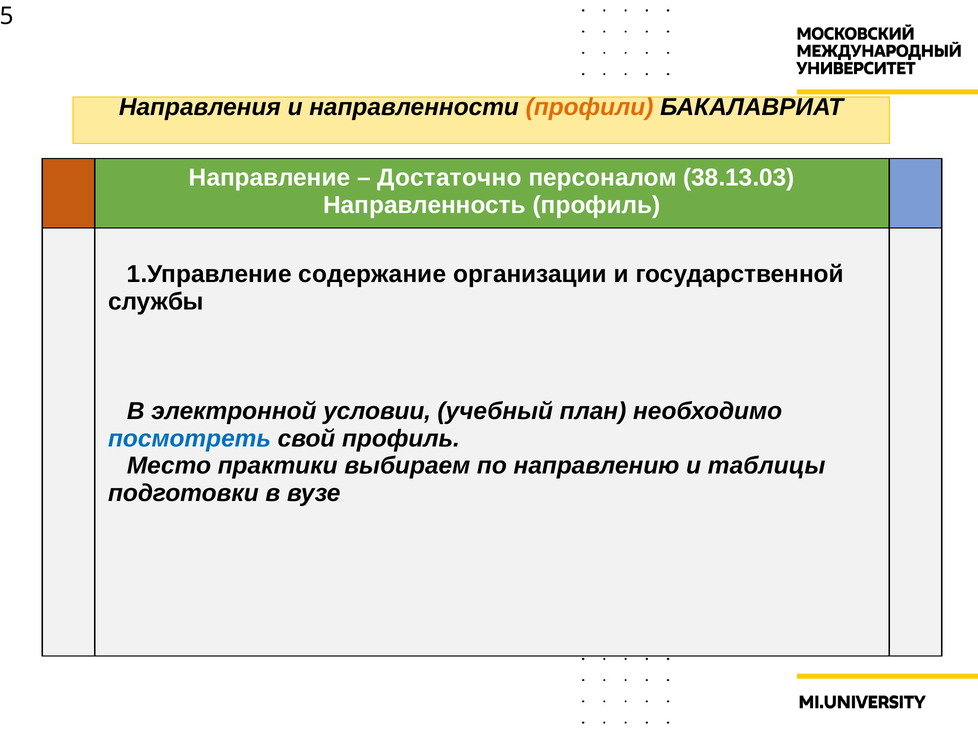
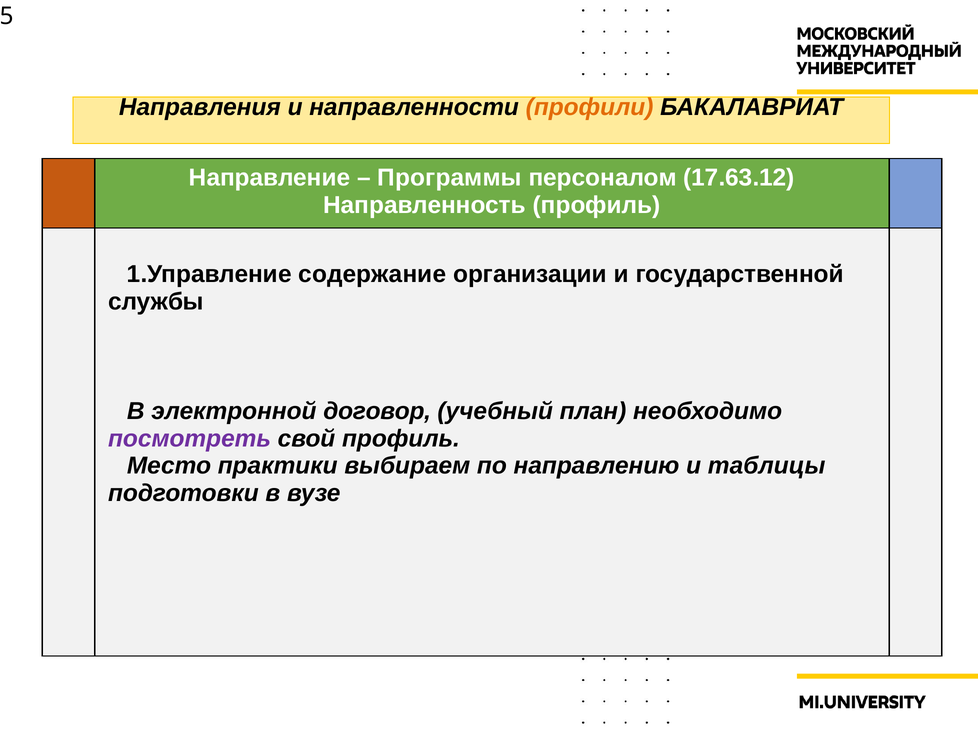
Достаточно: Достаточно -> Программы (450, 178)
38.13.03: 38.13.03 -> 17.63.12 (739, 178)
условии: условии -> договор (377, 411)
посмотреть colour: blue -> purple (190, 439)
